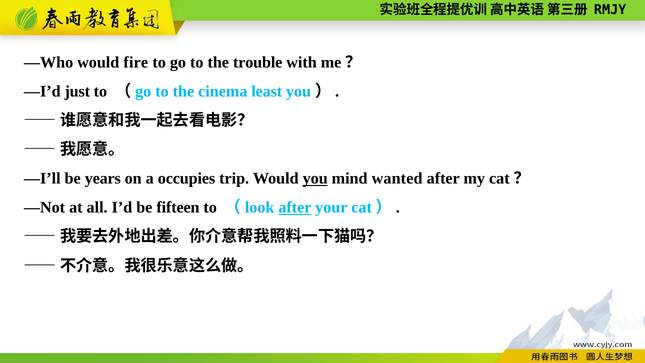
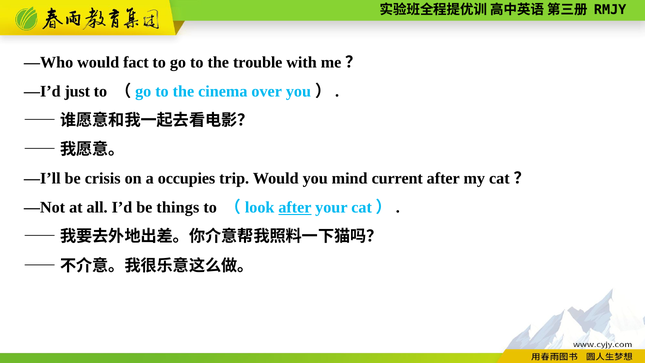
fire: fire -> fact (136, 62)
least: least -> over (267, 91)
years: years -> crisis (103, 179)
you underline: present -> none (315, 179)
wanted: wanted -> current (397, 179)
fifteen: fifteen -> things (178, 208)
